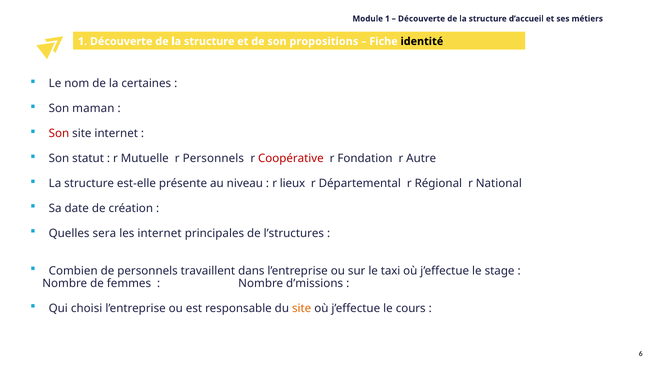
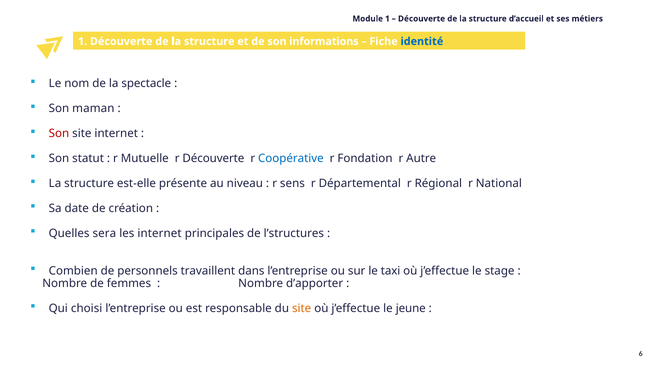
propositions: propositions -> informations (324, 41)
identité colour: black -> blue (422, 41)
certaines: certaines -> spectacle (146, 84)
r Personnels: Personnels -> Découverte (213, 159)
Coopérative colour: red -> blue (291, 159)
lieux: lieux -> sens (292, 184)
d’missions: d’missions -> d’apporter (315, 283)
cours: cours -> jeune (411, 308)
